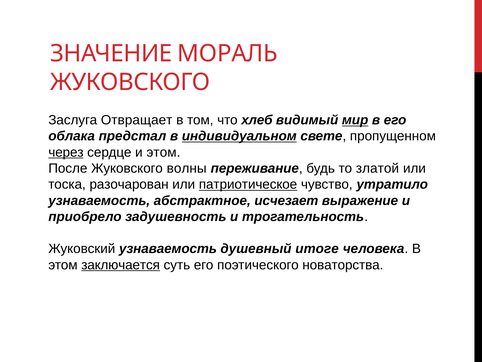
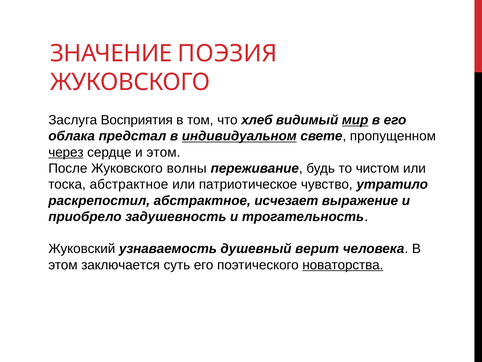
МОРАЛЬ: МОРАЛЬ -> ПОЭЗИЯ (227, 53)
Отвращает: Отвращает -> Восприятия (137, 120)
златой: златой -> чистом (378, 168)
тоска разочарован: разочарован -> абстрактное (129, 184)
патриотическое underline: present -> none (248, 184)
узнаваемость: узнаваемость -> раскрепостил (99, 200)
итоге: итоге -> верит (317, 249)
заключается underline: present -> none (121, 265)
новаторства underline: none -> present (343, 265)
